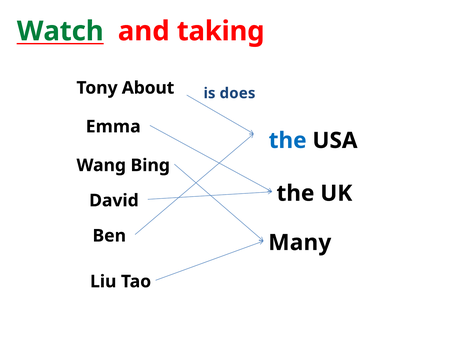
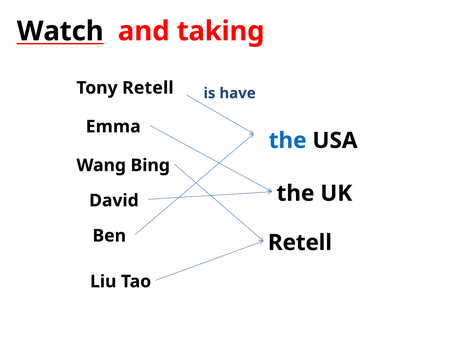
Watch colour: green -> black (60, 31)
Tony About: About -> Retell (148, 88)
does: does -> have (238, 93)
Many: Many -> Retell (300, 243)
